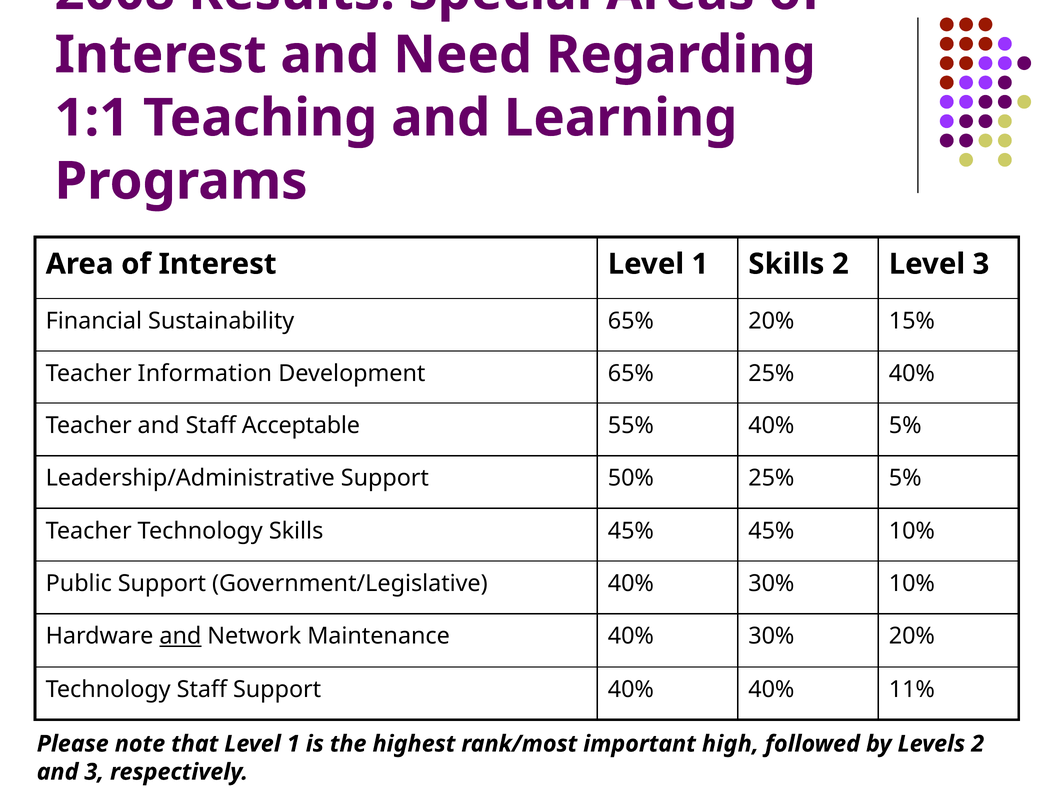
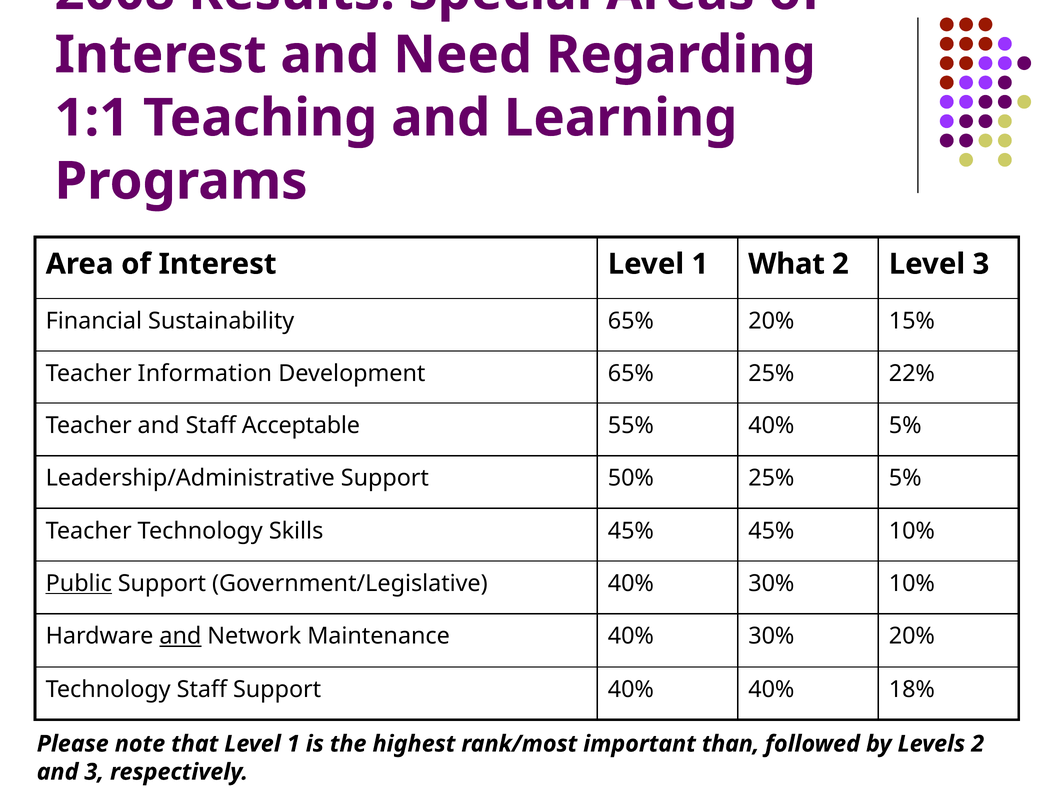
1 Skills: Skills -> What (787, 264)
25% 40%: 40% -> 22% (912, 374)
Public underline: none -> present (79, 584)
11%: 11% -> 18% (912, 690)
high: high -> than (731, 744)
